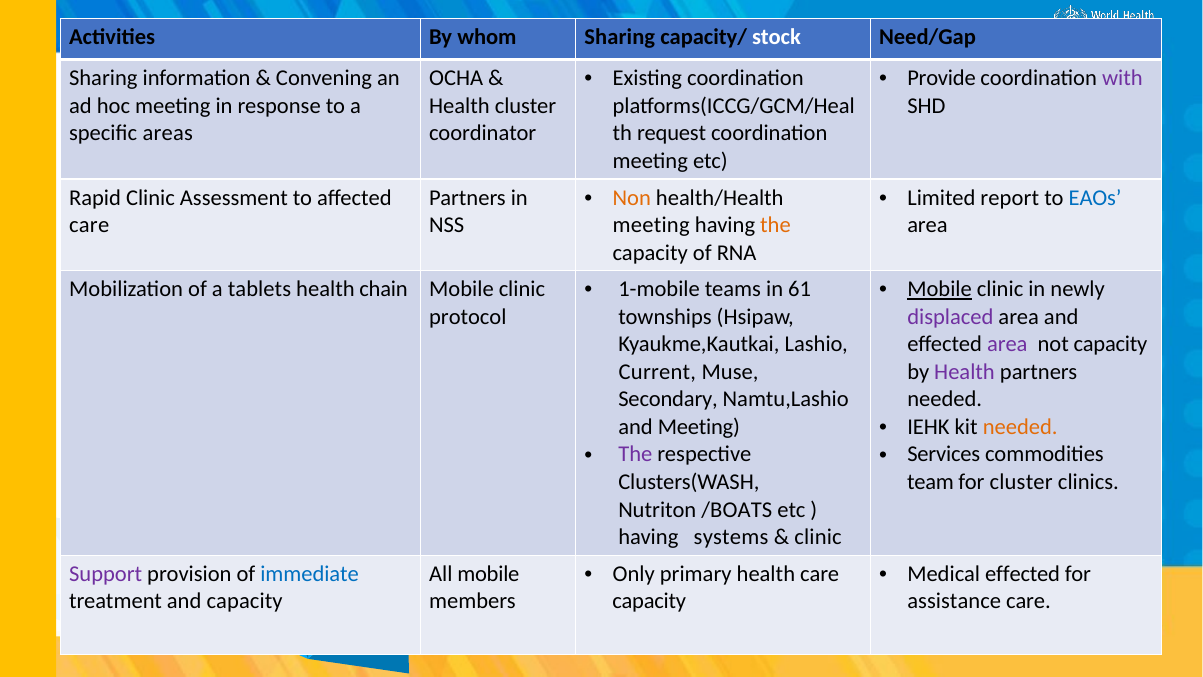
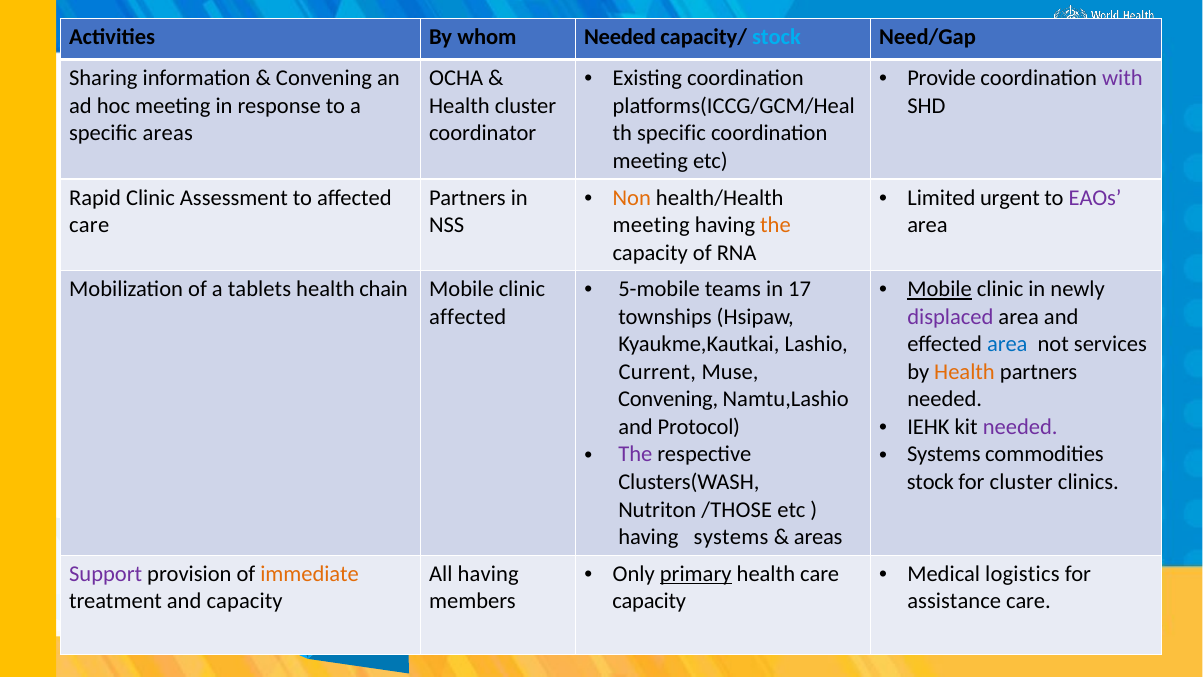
whom Sharing: Sharing -> Needed (620, 37)
stock colour: white -> light blue (776, 37)
request: request -> specific (671, 133)
report: report -> urgent (1010, 197)
EAOs colour: blue -> purple (1095, 197)
1-mobile: 1-mobile -> 5-mobile (659, 289)
61: 61 -> 17 (800, 289)
protocol: protocol -> affected (468, 317)
area colour: purple -> blue (1007, 344)
not capacity: capacity -> services (1110, 344)
Health colour: purple -> orange (965, 372)
Secondary: Secondary -> Convening (668, 399)
needed colour: orange -> purple (1020, 427)
and Meeting: Meeting -> Protocol (699, 427)
Services: Services -> Systems (944, 454)
team: team -> stock (930, 482)
/BOATS: /BOATS -> /THOSE (737, 509)
clinic: clinic -> areas (818, 537)
primary underline: none -> present (696, 573)
Medical effected: effected -> logistics (1022, 573)
immediate colour: blue -> orange (310, 573)
All mobile: mobile -> having (488, 573)
